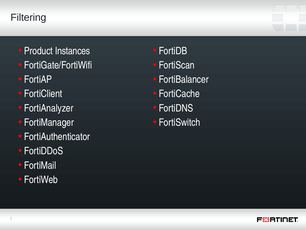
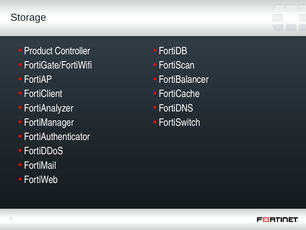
Filtering: Filtering -> Storage (28, 18)
Instances: Instances -> Controller (73, 51)
